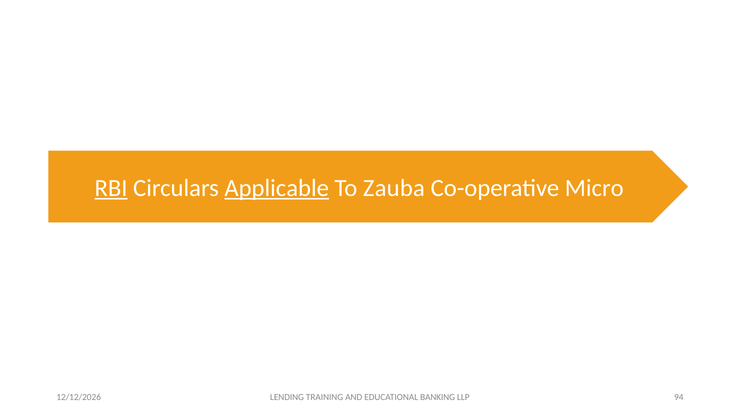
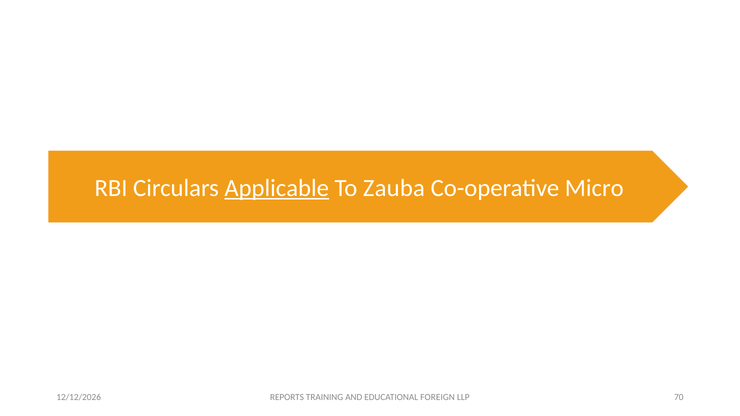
RBI underline: present -> none (111, 188)
LENDING: LENDING -> REPORTS (287, 397)
BANKING: BANKING -> FOREIGN (438, 397)
94: 94 -> 70 (679, 397)
